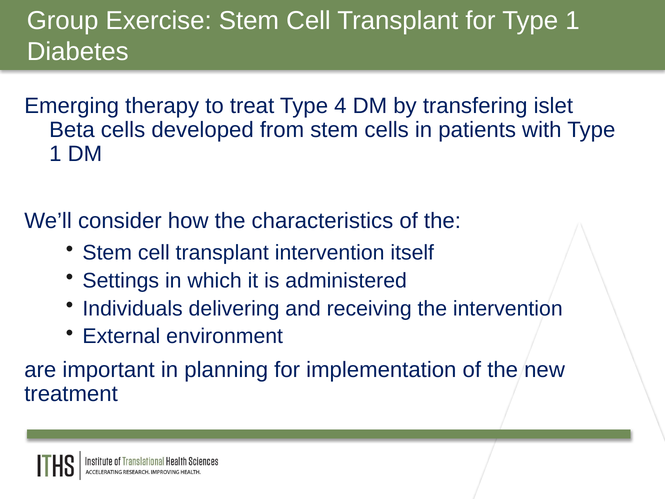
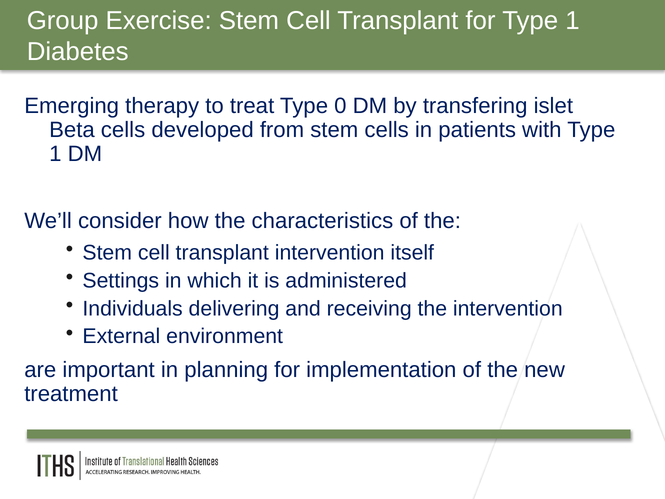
4: 4 -> 0 (340, 106)
